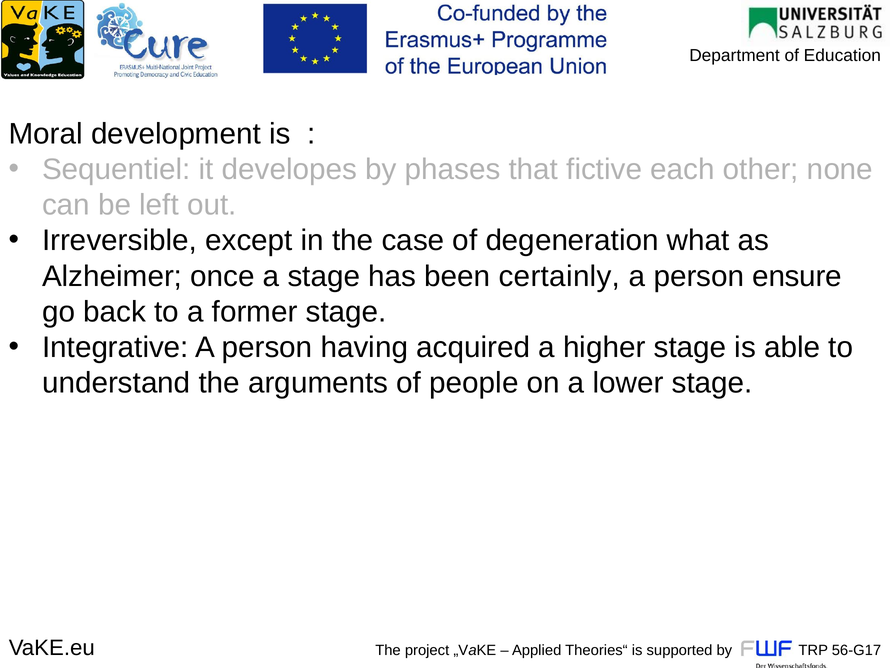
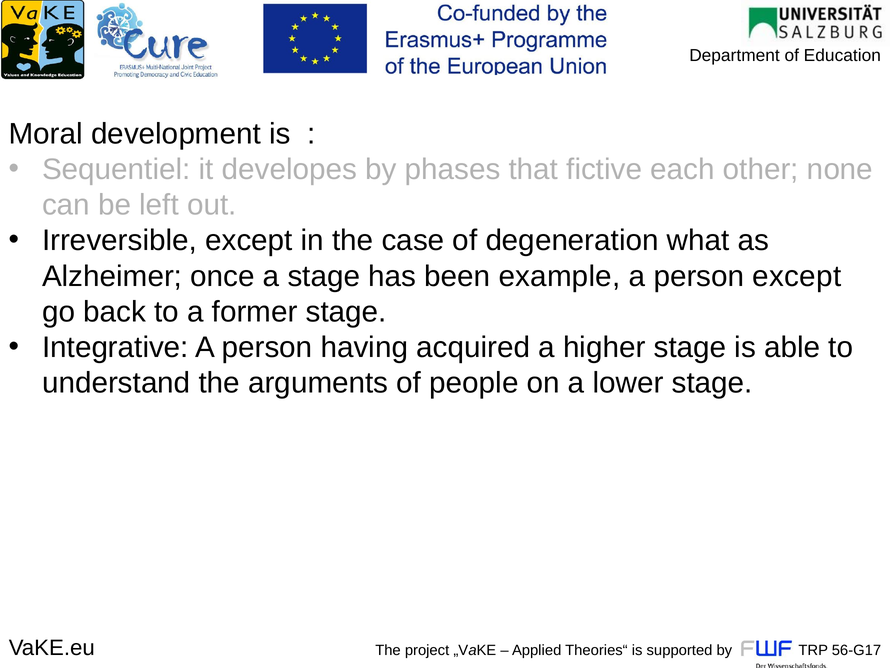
certainly: certainly -> example (559, 276)
person ensure: ensure -> except (797, 276)
